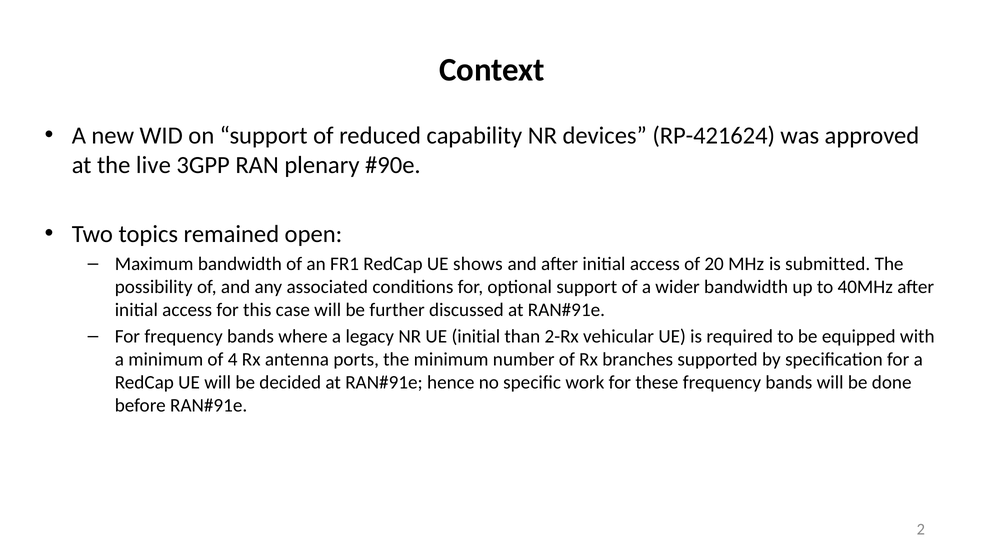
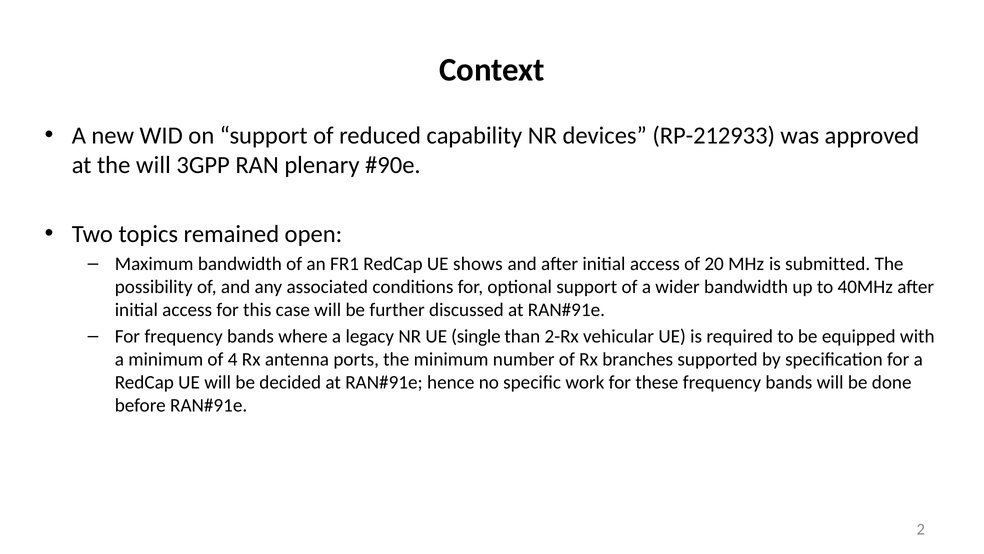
RP-421624: RP-421624 -> RP-212933 (714, 135)
the live: live -> will (153, 165)
UE initial: initial -> single (476, 336)
